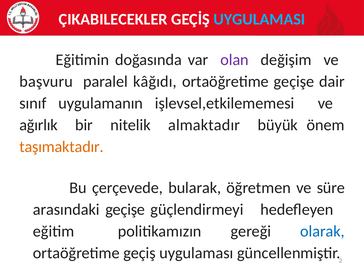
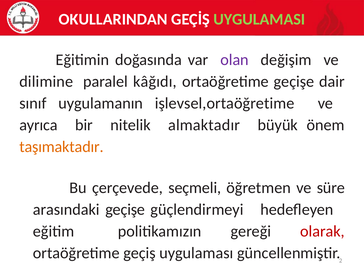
ÇIKABILECEKLER: ÇIKABILECEKLER -> OKULLARINDAN (113, 19)
UYGULAMASI colour: light blue -> light green (259, 19)
başvuru: başvuru -> dilimine (46, 81)
işlevsel,etkilememesi: işlevsel,etkilememesi -> işlevsel,ortaöğretime (225, 103)
ağırlık: ağırlık -> ayrıca (38, 125)
bularak: bularak -> seçmeli (195, 188)
olarak colour: blue -> red (322, 231)
